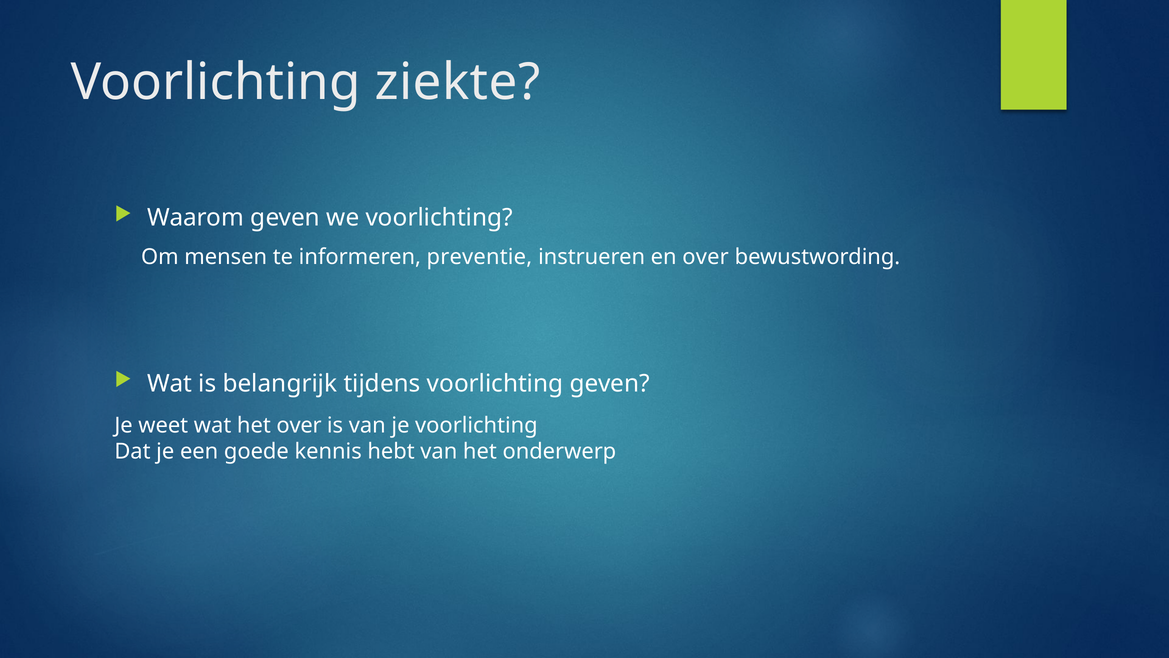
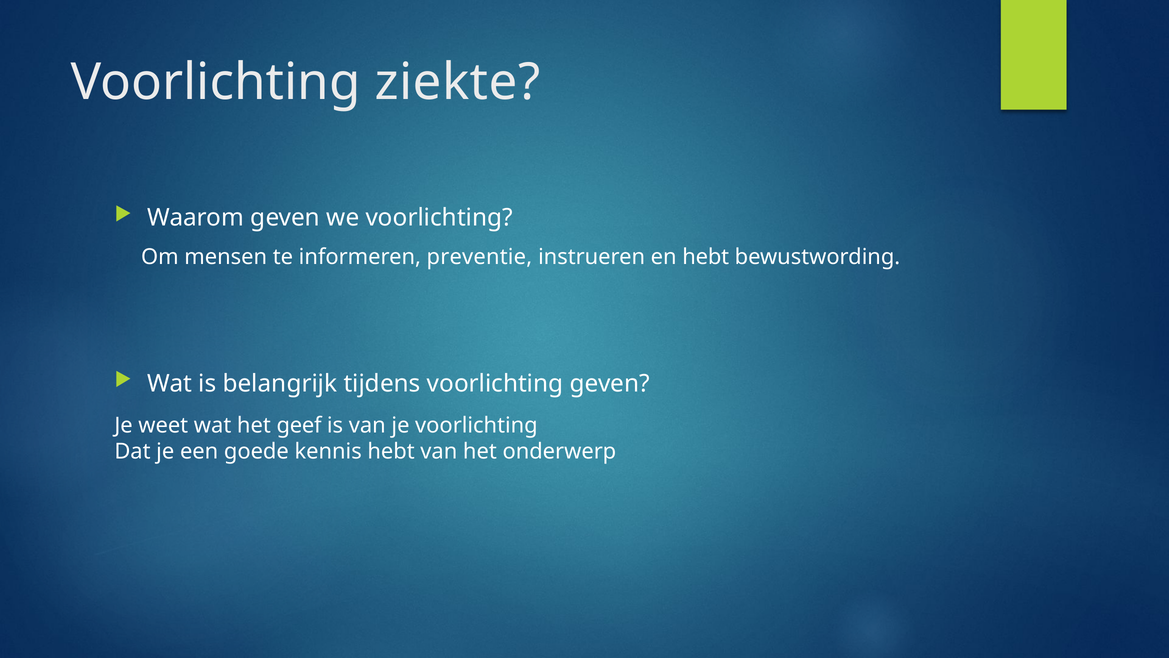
en over: over -> hebt (706, 257)
het over: over -> geef (299, 425)
